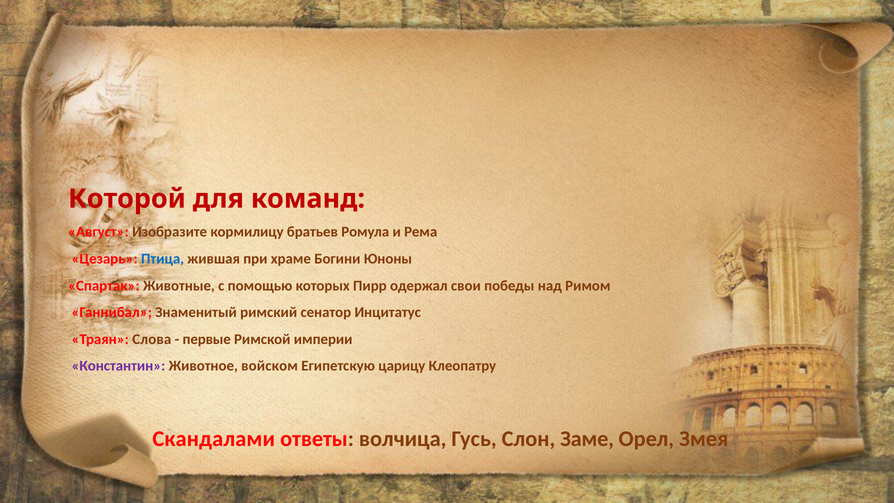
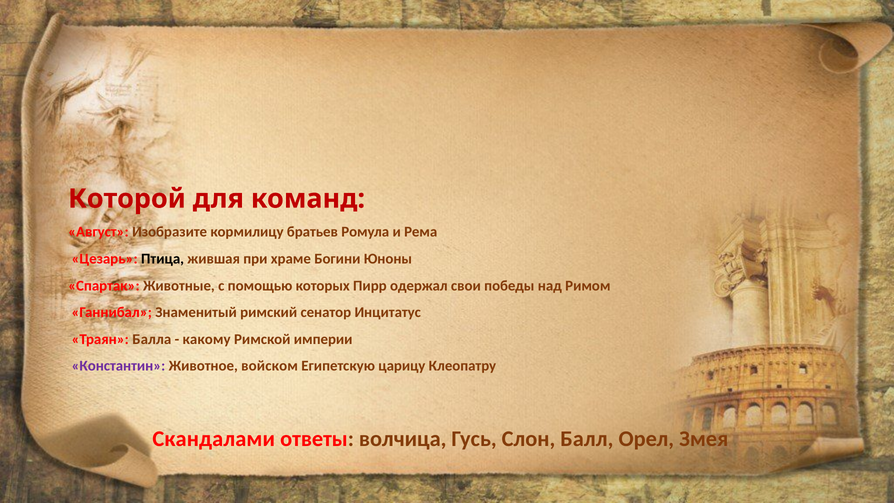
Птица colour: blue -> black (163, 259)
Слова: Слова -> Балла (152, 339)
первые: первые -> какому (207, 339)
Заме: Заме -> Балл (587, 439)
